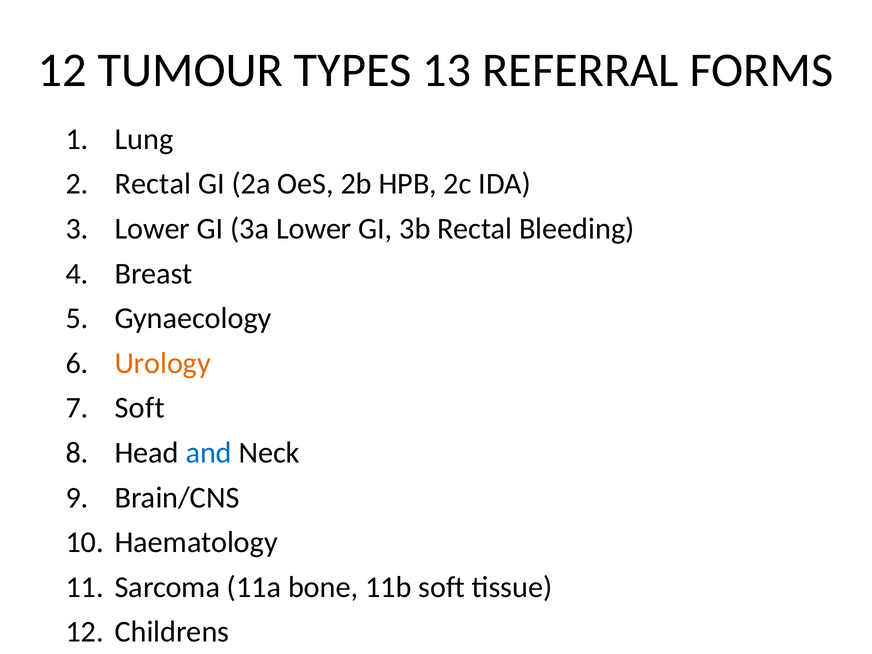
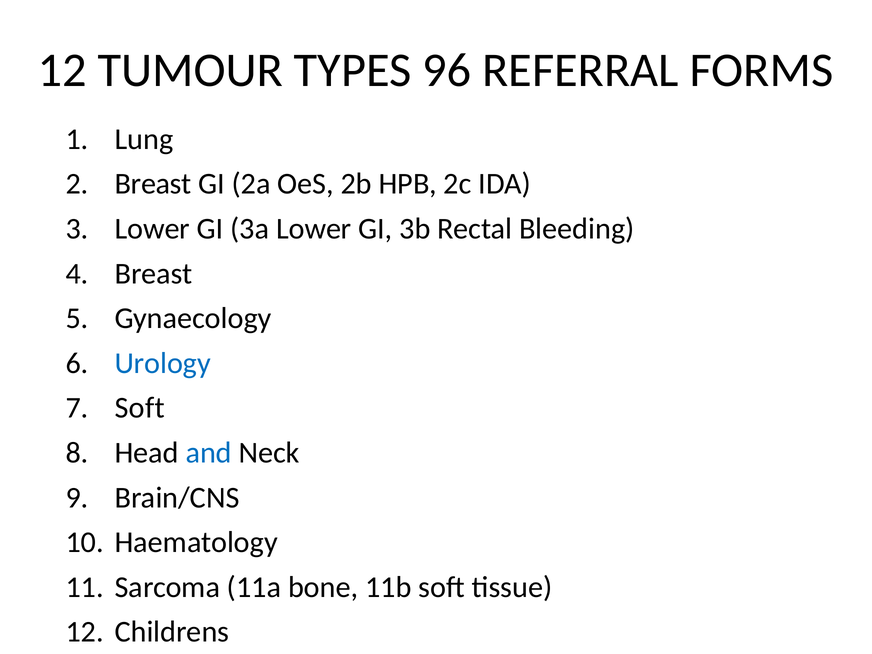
13: 13 -> 96 (447, 70)
Rectal: Rectal -> Breast (153, 184)
Urology colour: orange -> blue (163, 363)
